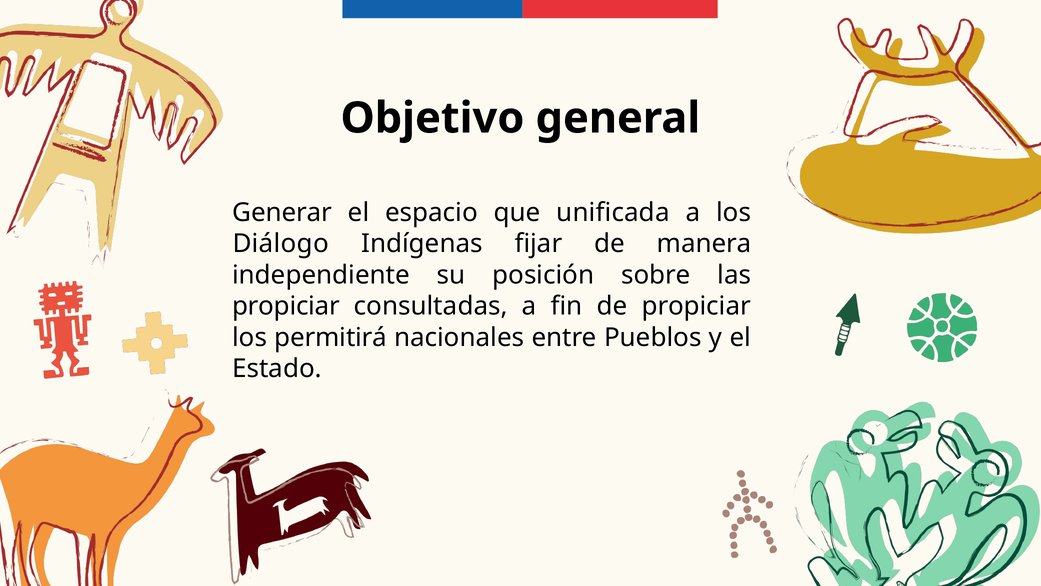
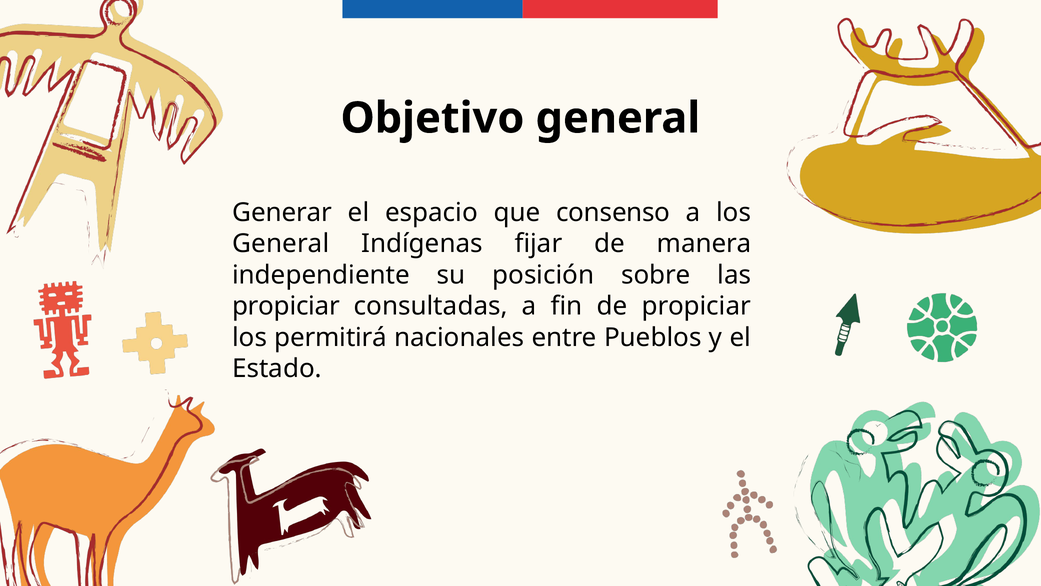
unificada: unificada -> consenso (613, 212)
Diálogo: Diálogo -> General (281, 243)
